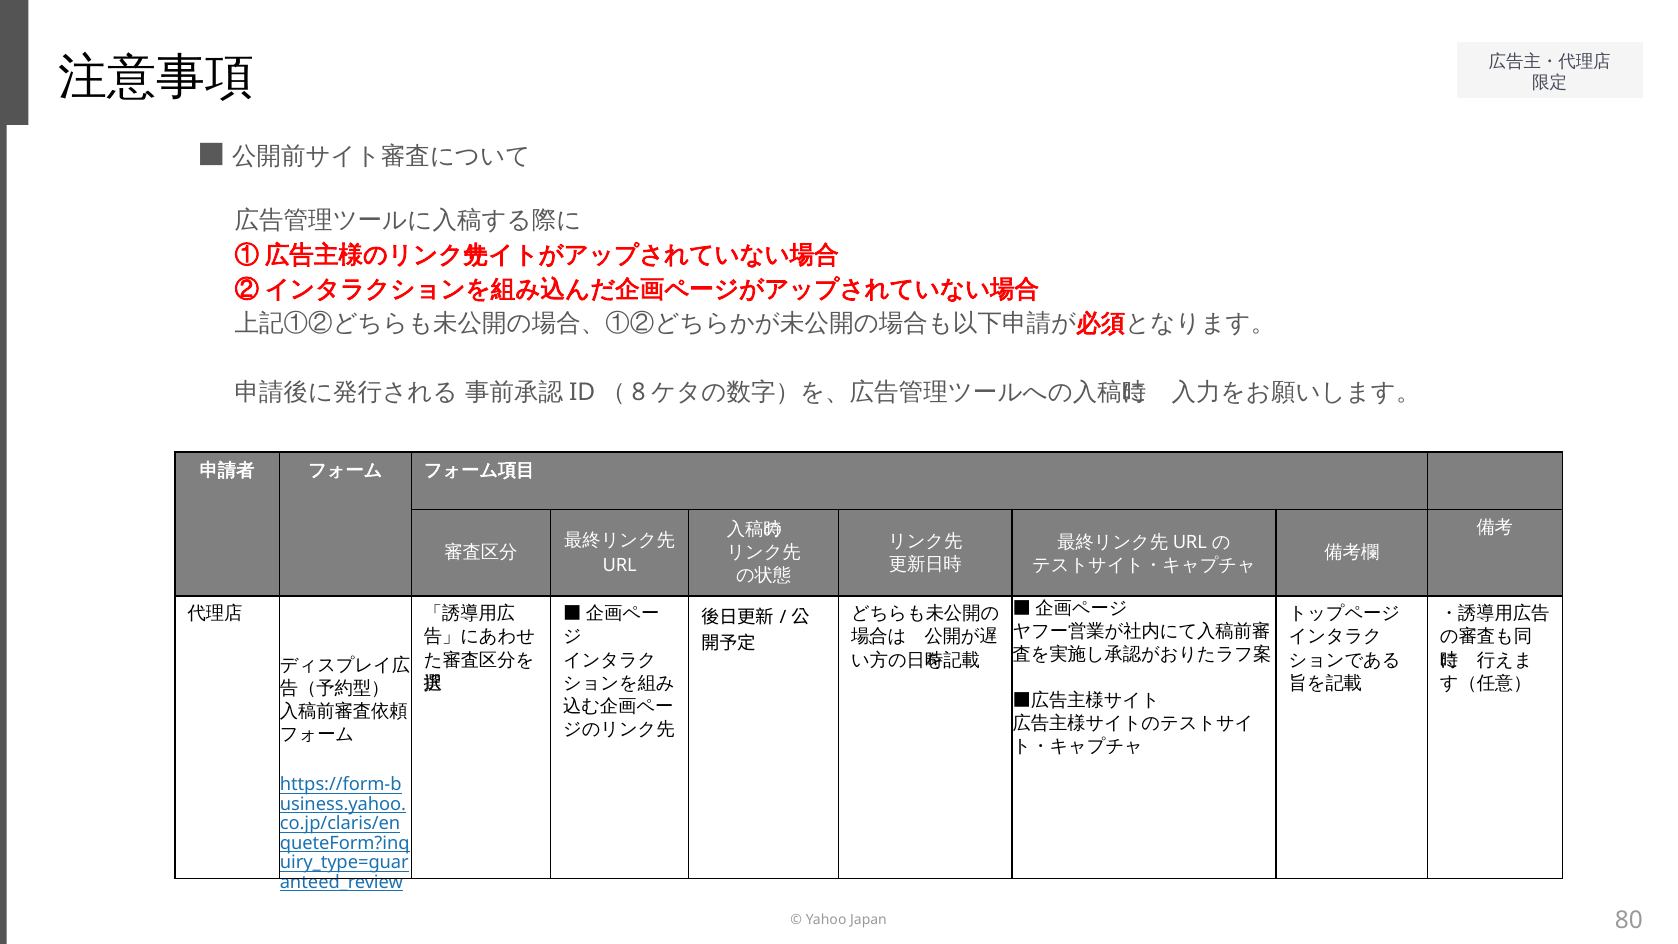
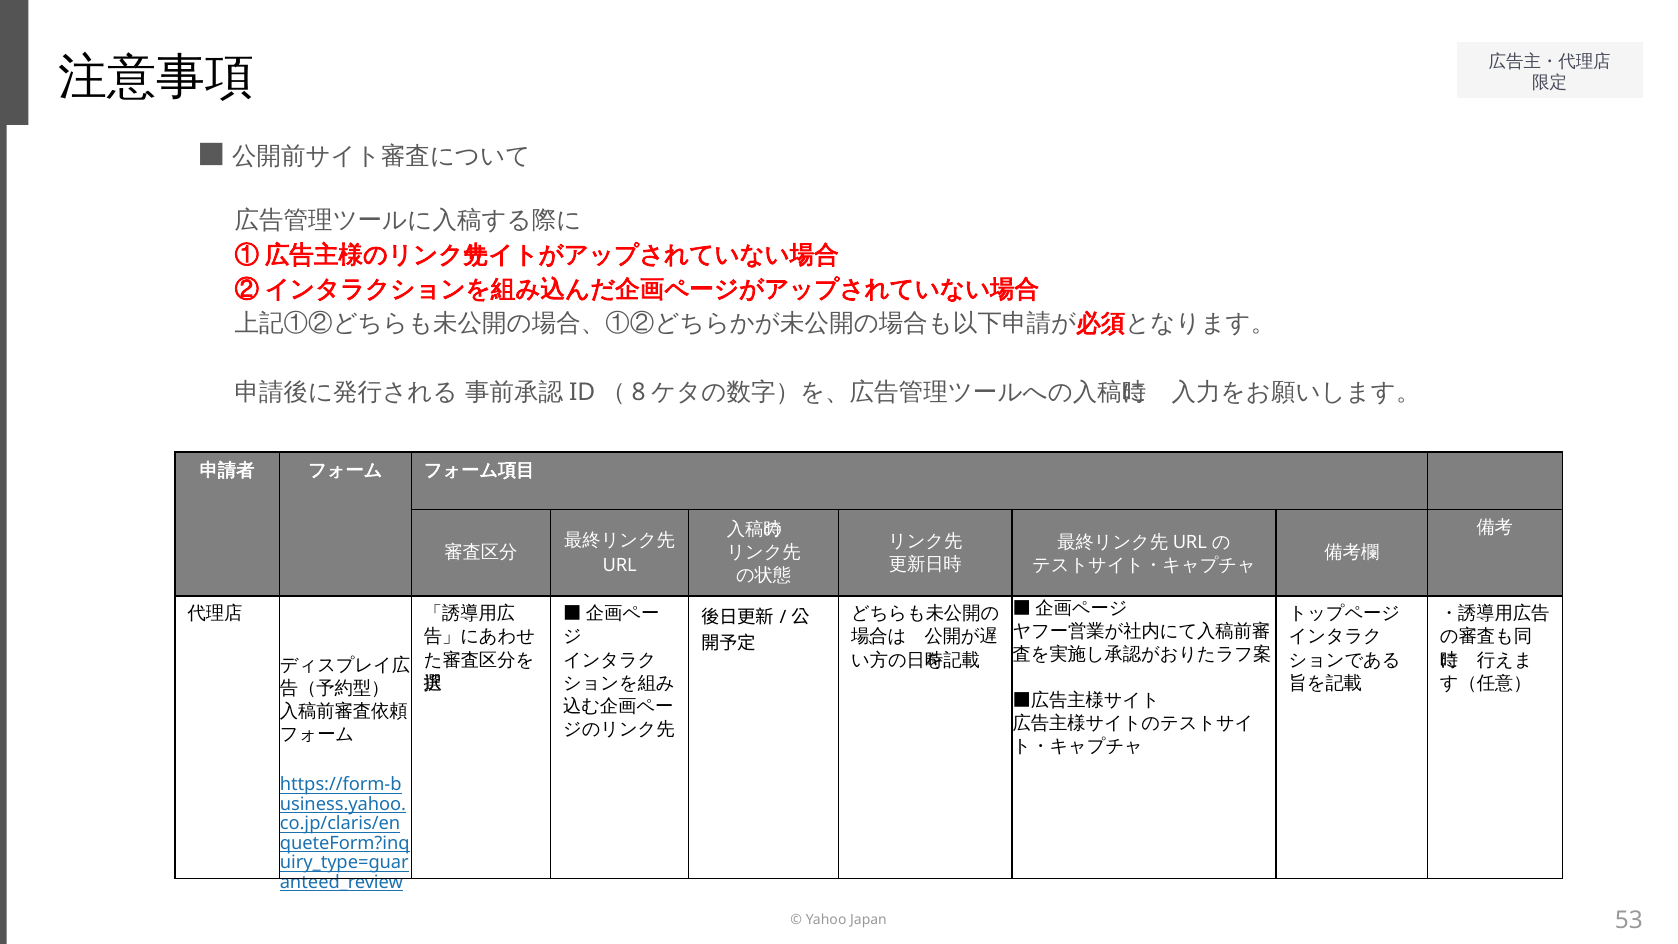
80: 80 -> 53 (1629, 921)
